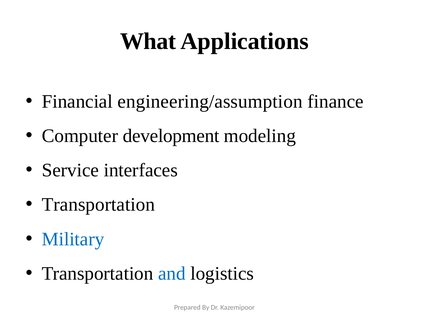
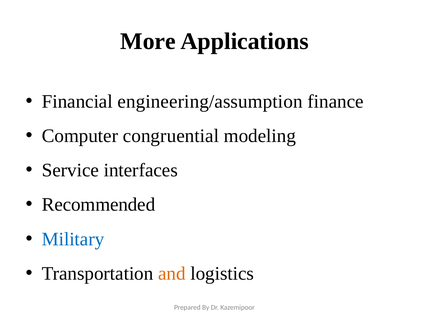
What: What -> More (148, 41)
development: development -> congruential (171, 136)
Transportation: Transportation -> Recommended (99, 205)
and colour: blue -> orange (172, 273)
